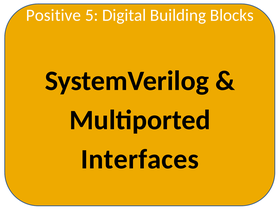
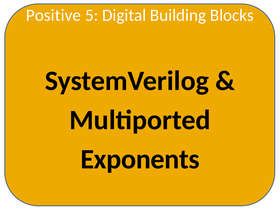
Interfaces: Interfaces -> Exponents (140, 159)
